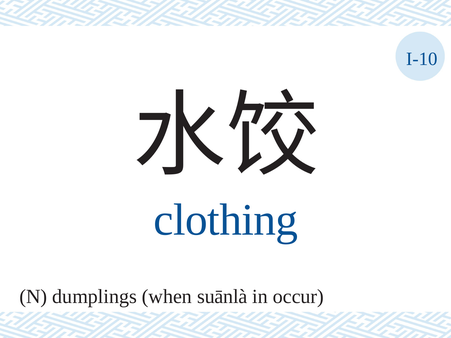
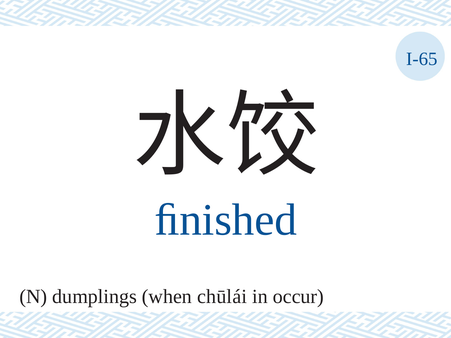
I-10: I-10 -> I-65 (422, 59)
clothing: clothing -> ﬁnished (226, 220)
suānlà: suānlà -> chūlái (222, 297)
